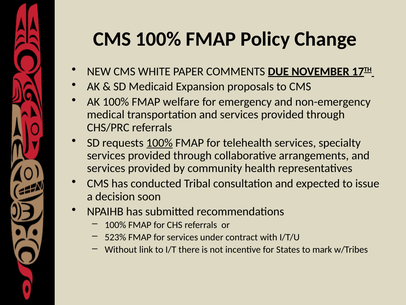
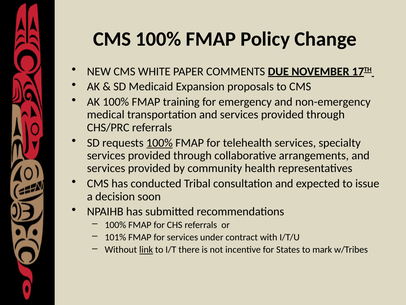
welfare: welfare -> training (181, 102)
523%: 523% -> 101% (115, 237)
link underline: none -> present (146, 249)
